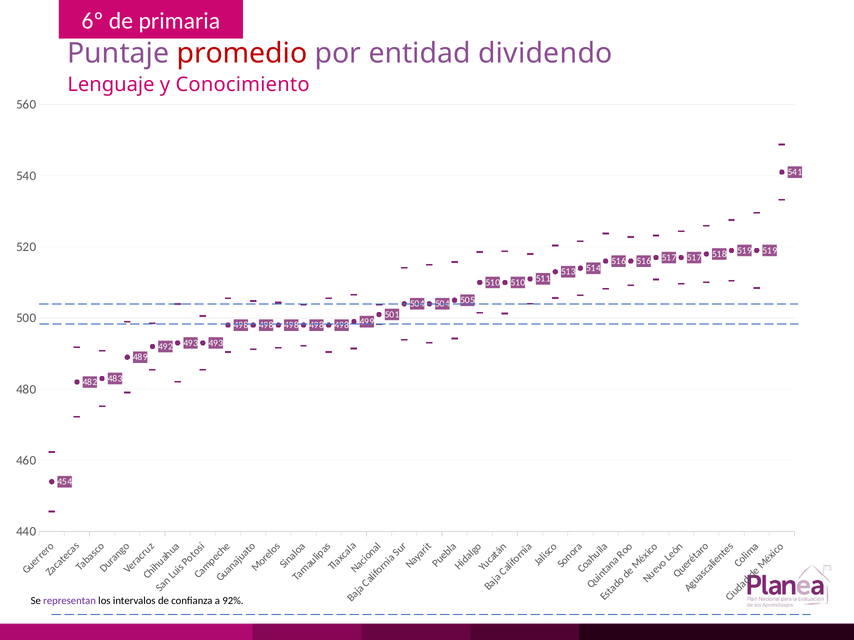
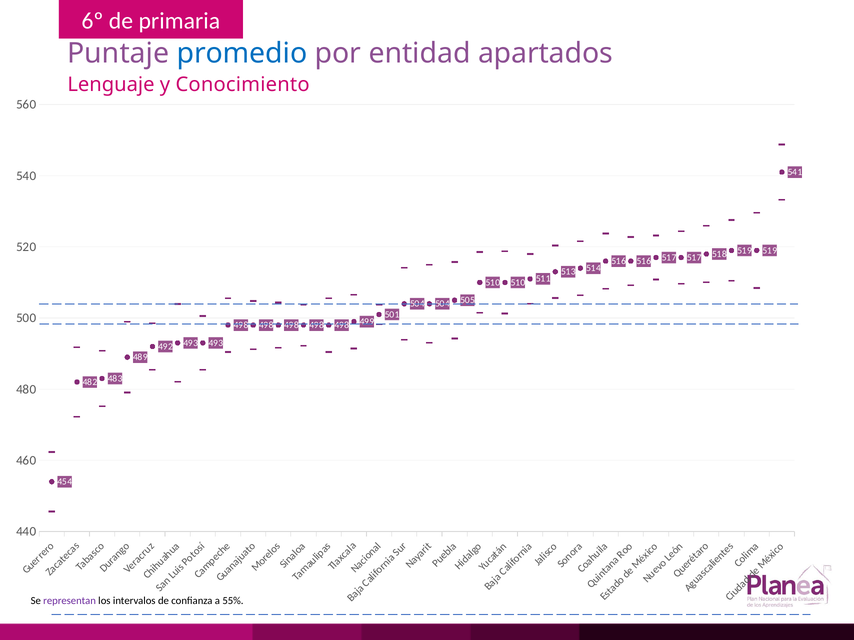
promedio colour: red -> blue (242, 54)
dividendo: dividendo -> apartados (545, 54)
92%: 92% -> 55% (233, 601)
